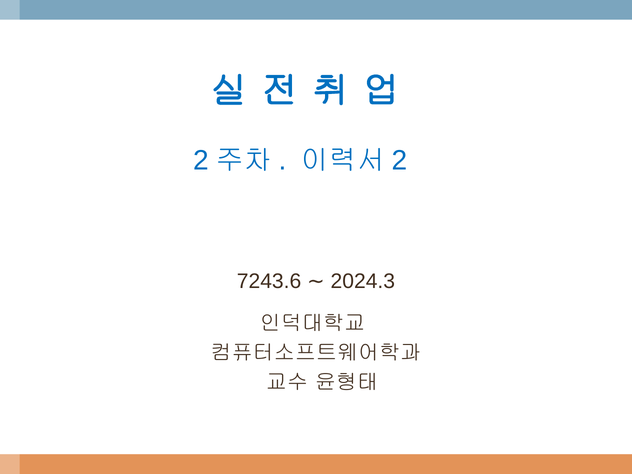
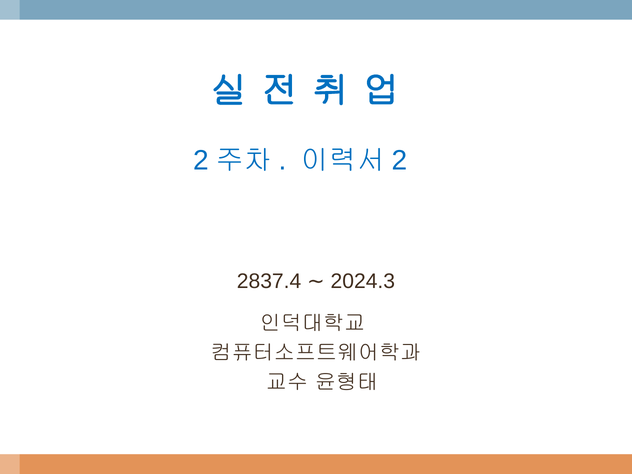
7243.6: 7243.6 -> 2837.4 (269, 281)
